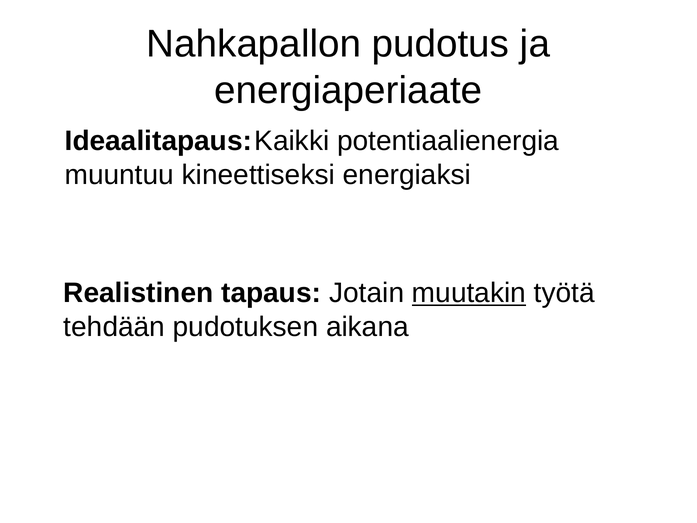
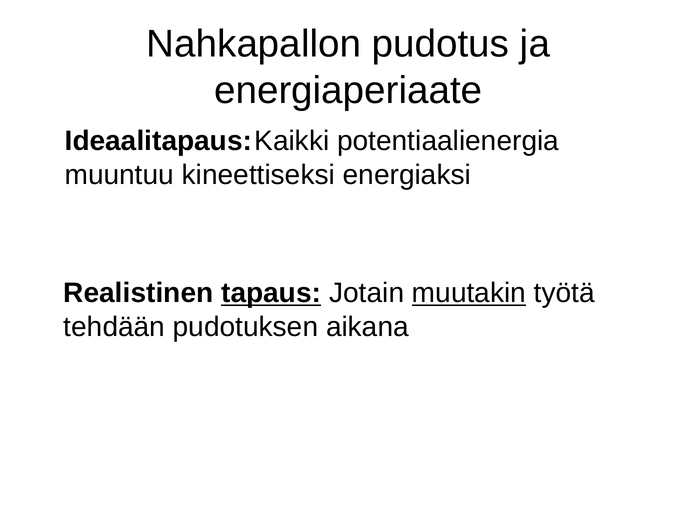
tapaus underline: none -> present (271, 293)
